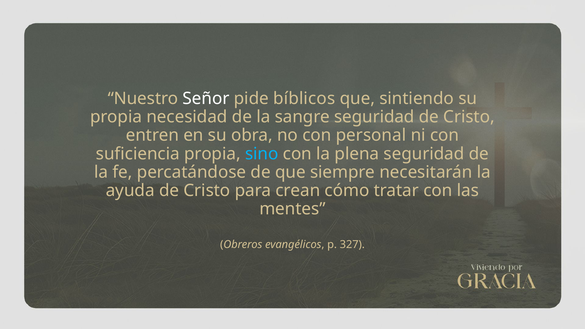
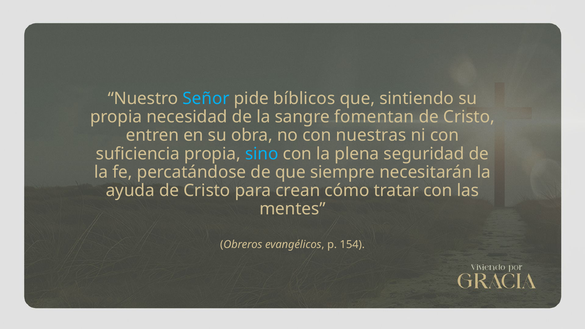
Señor colour: white -> light blue (206, 98)
sangre seguridad: seguridad -> fomentan (374, 117)
personal: personal -> nuestras (371, 135)
327: 327 -> 154 (352, 245)
